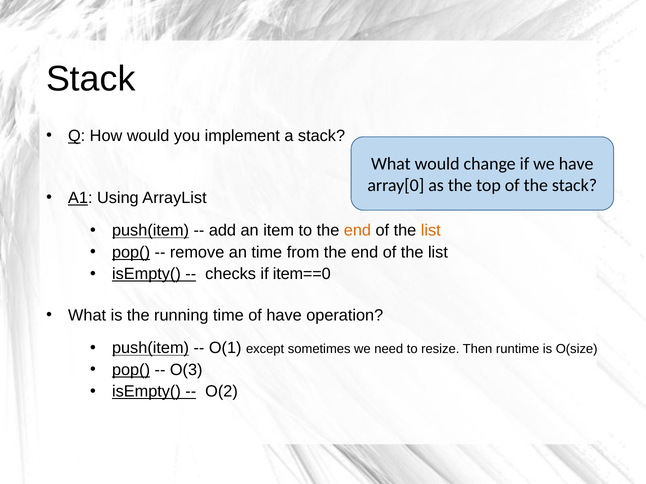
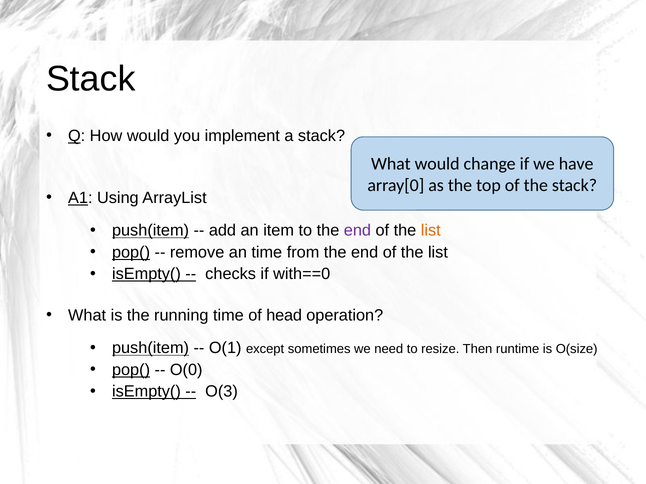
end colour: orange -> purple (357, 231)
item==0: item==0 -> with==0 (302, 274)
of have: have -> head (284, 316)
O(3: O(3 -> O(0 (186, 370)
O(2: O(2 -> O(3 (222, 392)
